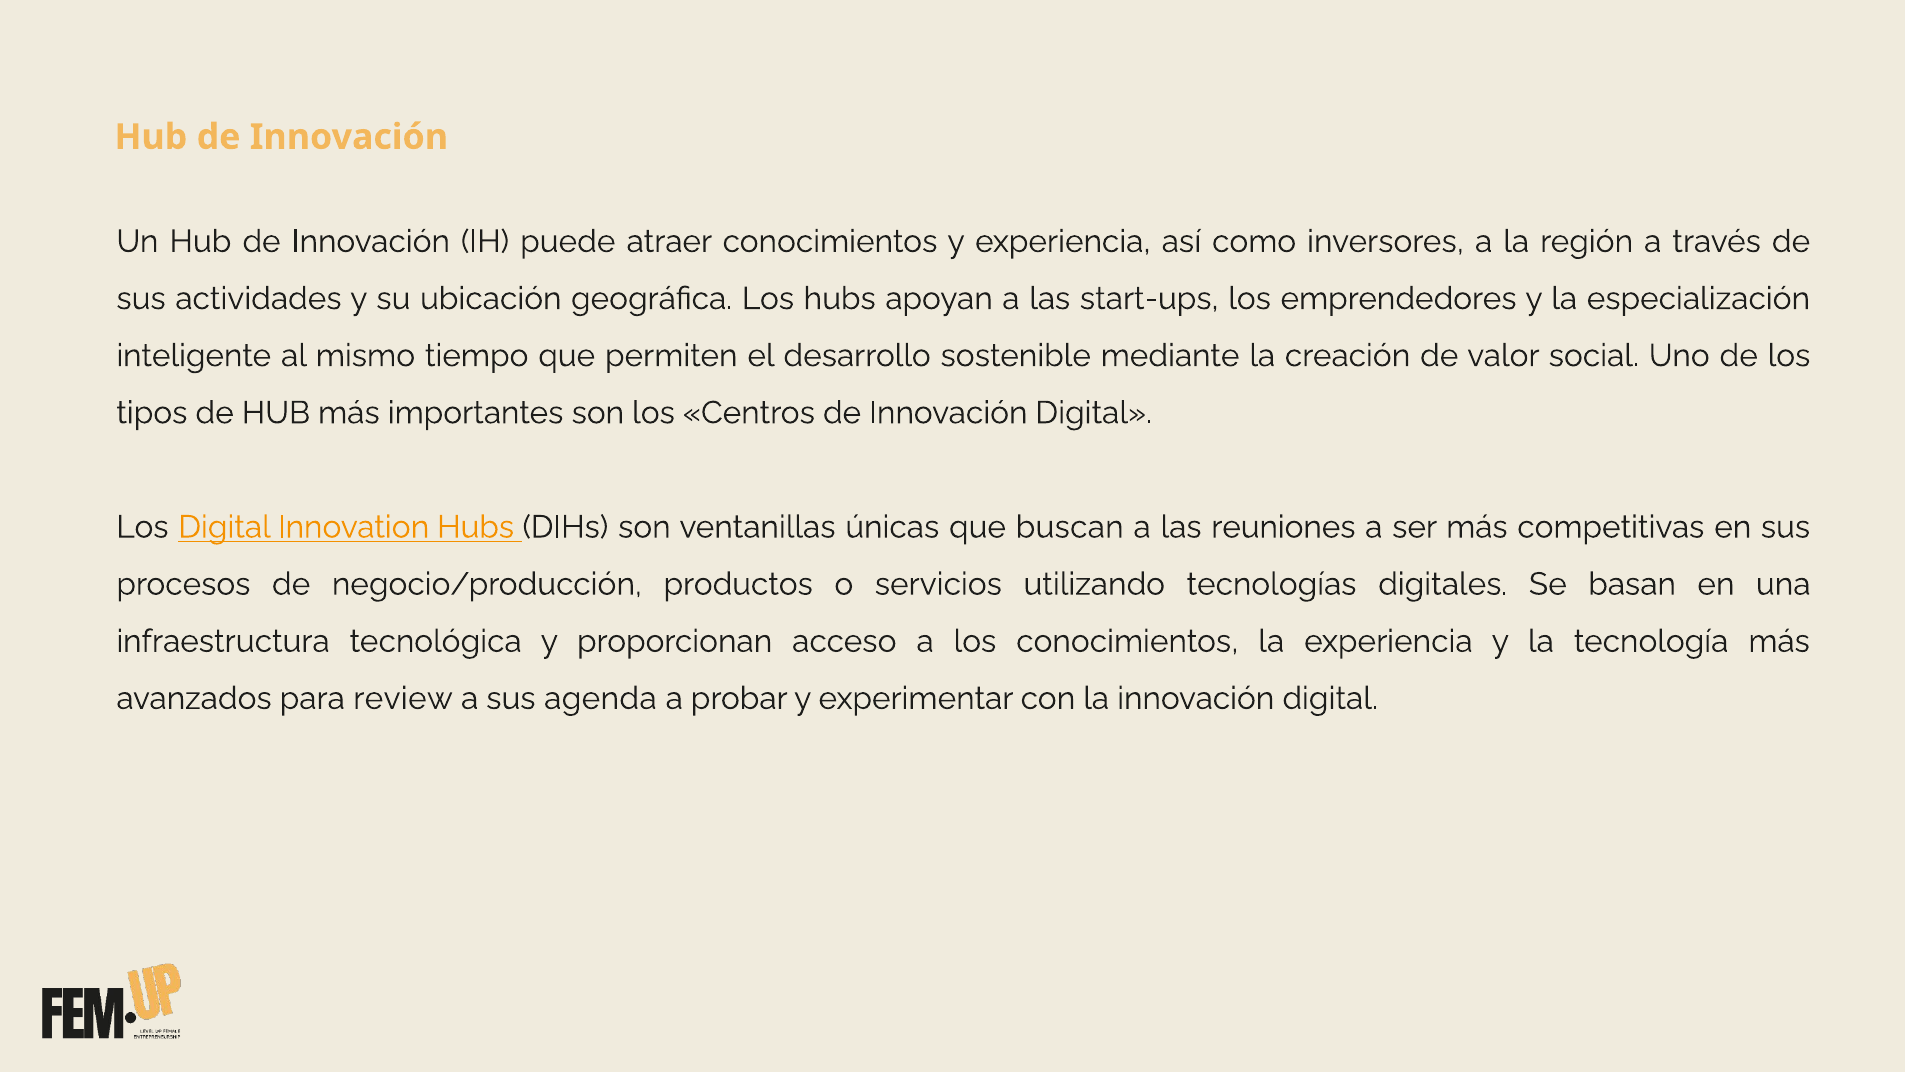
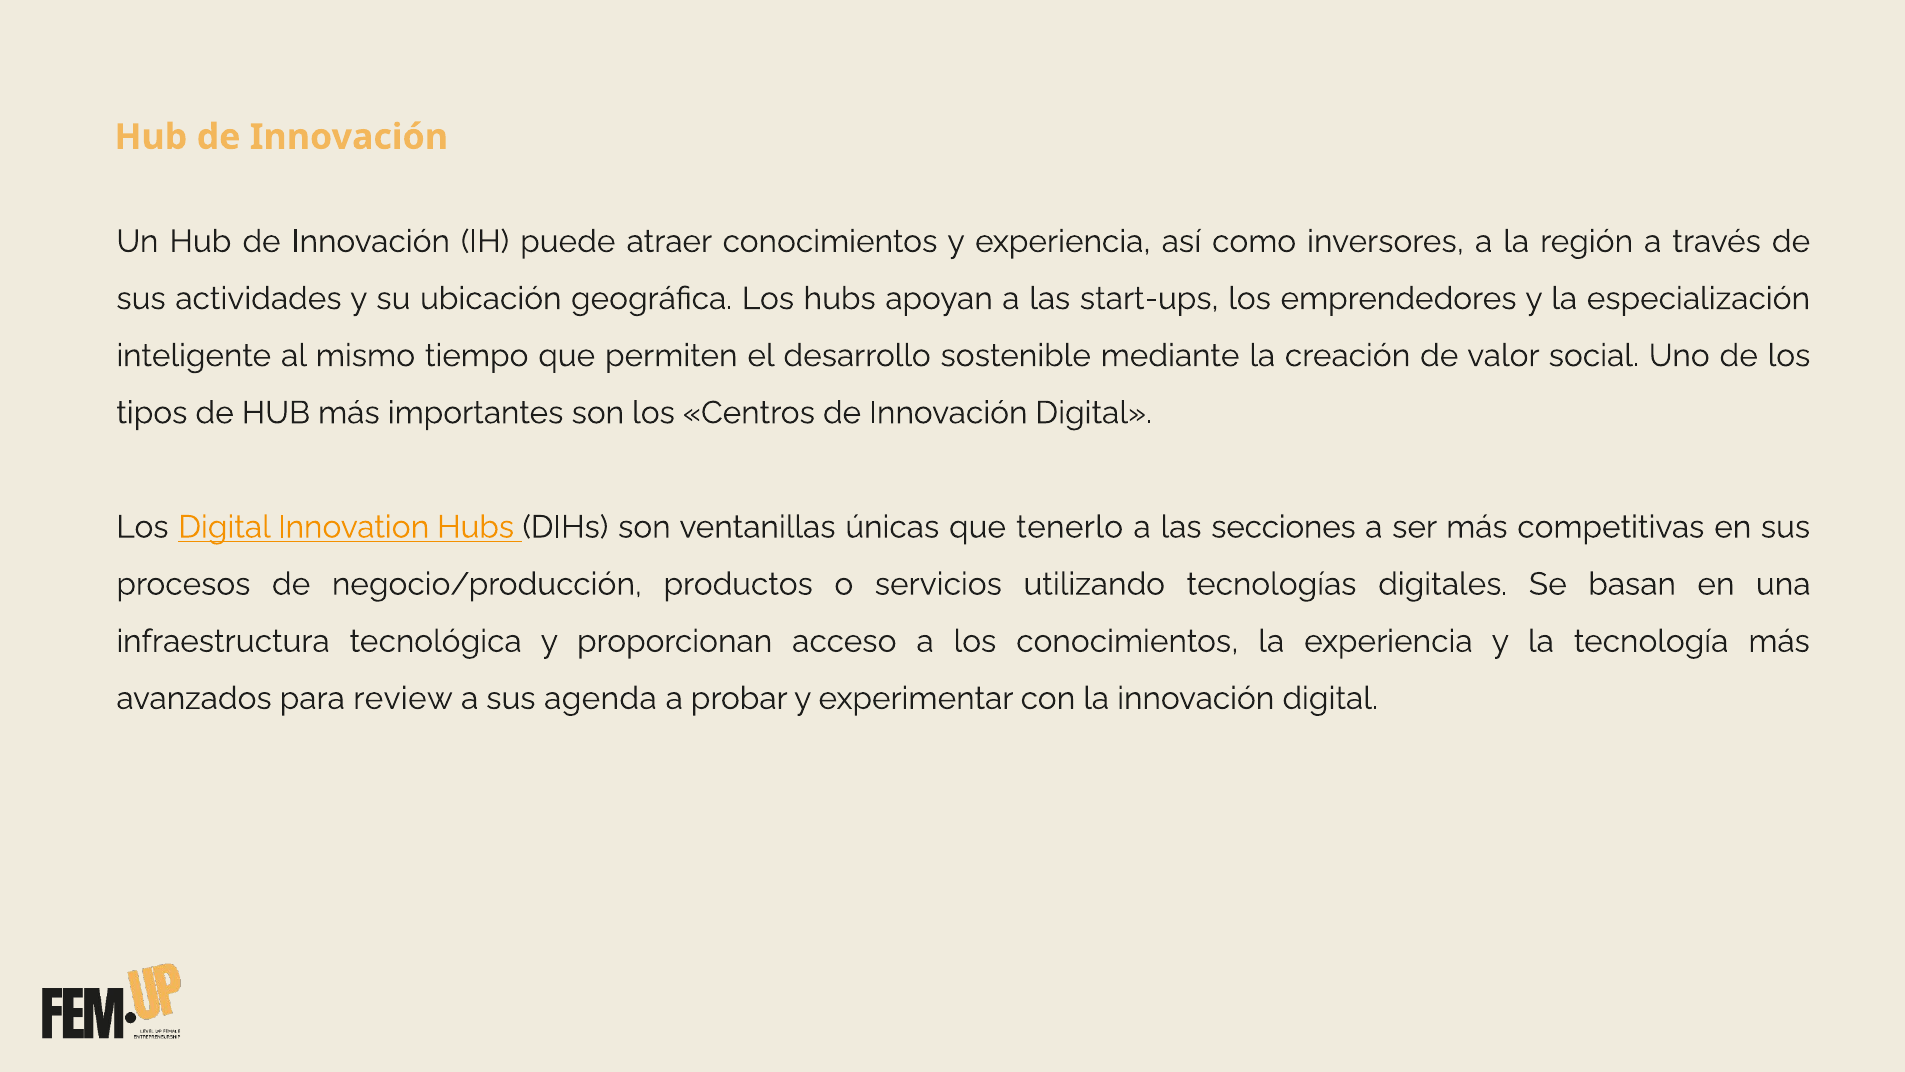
buscan: buscan -> tenerlo (1070, 527)
reuniones: reuniones -> secciones (1283, 527)
